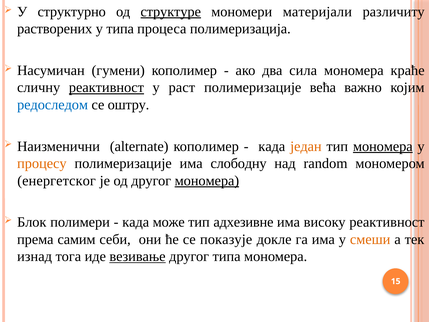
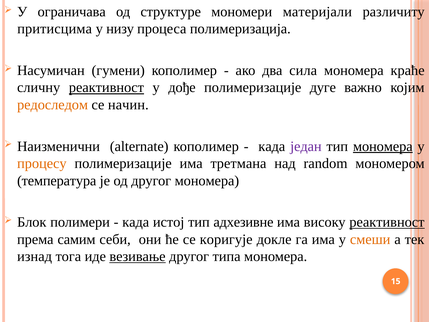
структурно: структурно -> ограничава (72, 12)
структуре underline: present -> none (171, 12)
растворених: растворених -> притисцима (55, 29)
у типа: типа -> низу (120, 29)
раст: раст -> дође (182, 88)
већа: већа -> дуге (323, 88)
редоследом colour: blue -> orange (53, 105)
оштру: оштру -> начин (128, 105)
један colour: orange -> purple (306, 146)
слободну: слободну -> третмана (238, 163)
енергетског: енергетског -> температура (57, 180)
мономера underline: present -> none (207, 180)
може: може -> истој (169, 222)
реактивност underline: none -> present (387, 222)
показује: показује -> коригује (226, 239)
